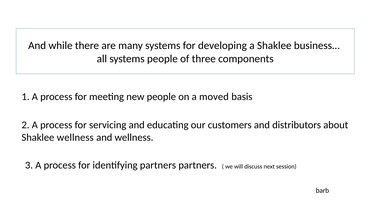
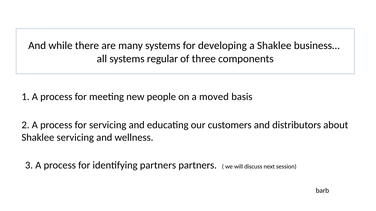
systems people: people -> regular (162, 59)
Shaklee wellness: wellness -> servicing (75, 138)
